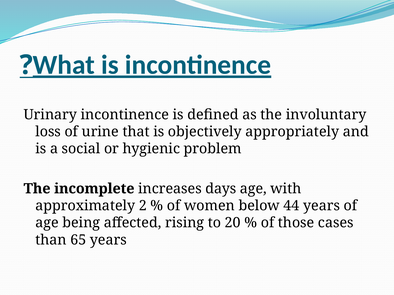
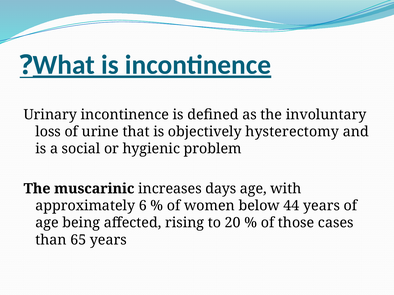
appropriately: appropriately -> hysterectomy (292, 132)
incomplete: incomplete -> muscarinic (94, 189)
2: 2 -> 6 (143, 206)
